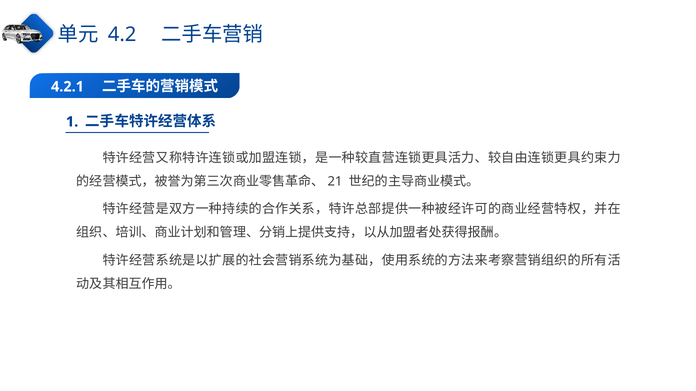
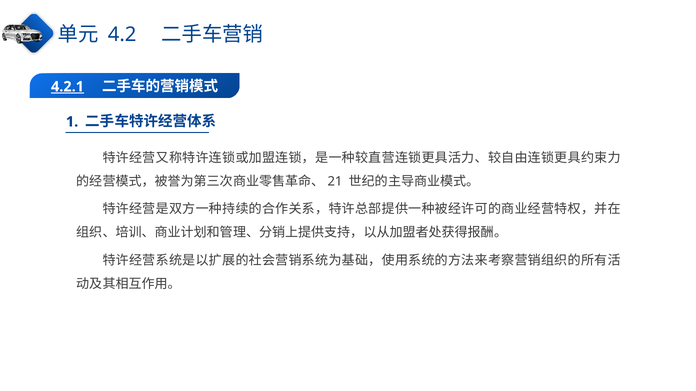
4.2.1 underline: none -> present (67, 87)
